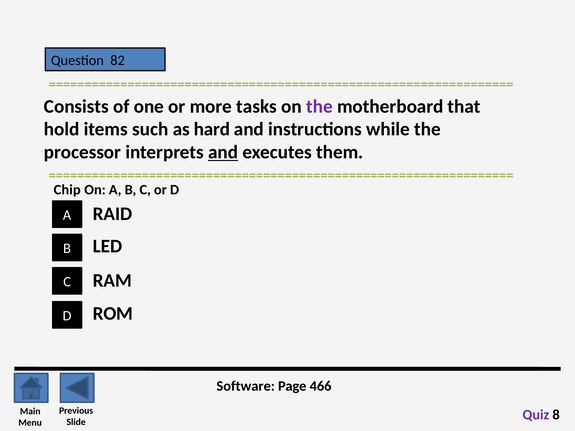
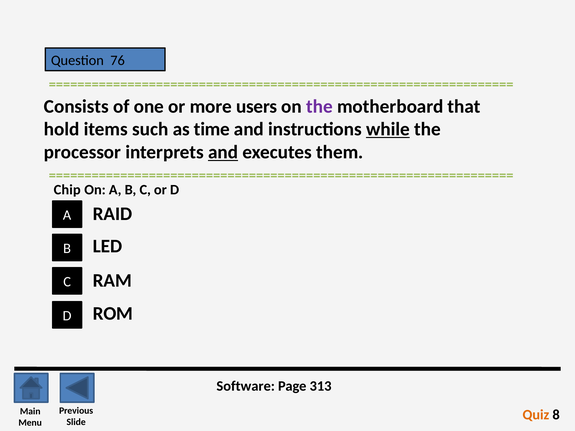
82: 82 -> 76 (118, 60)
tasks: tasks -> users (257, 106)
hard: hard -> time (212, 129)
while underline: none -> present (388, 129)
466: 466 -> 313 (321, 386)
Quiz colour: purple -> orange (536, 415)
